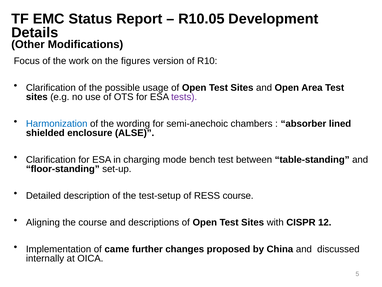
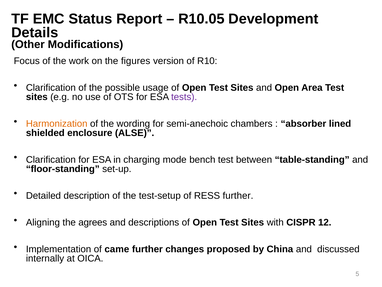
Harmonization colour: blue -> orange (57, 124)
RESS course: course -> further (238, 195)
the course: course -> agrees (93, 222)
